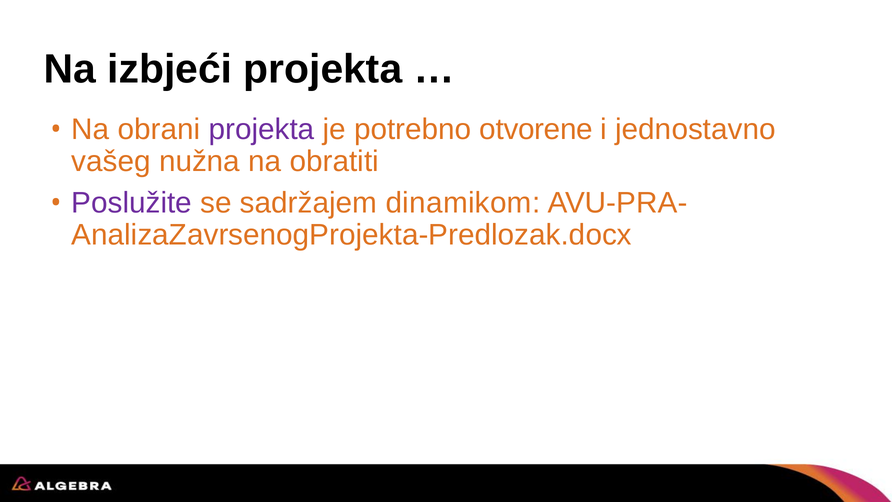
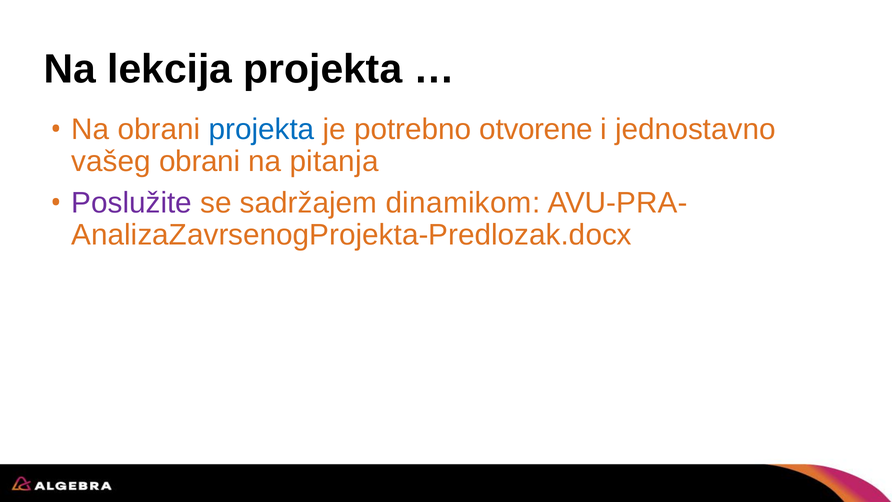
izbjeći: izbjeći -> lekcija (170, 69)
projekta colour: purple -> blue (261, 129)
vašeg nužna: nužna -> obrani (200, 161)
obratiti: obratiti -> pitanja (334, 161)
